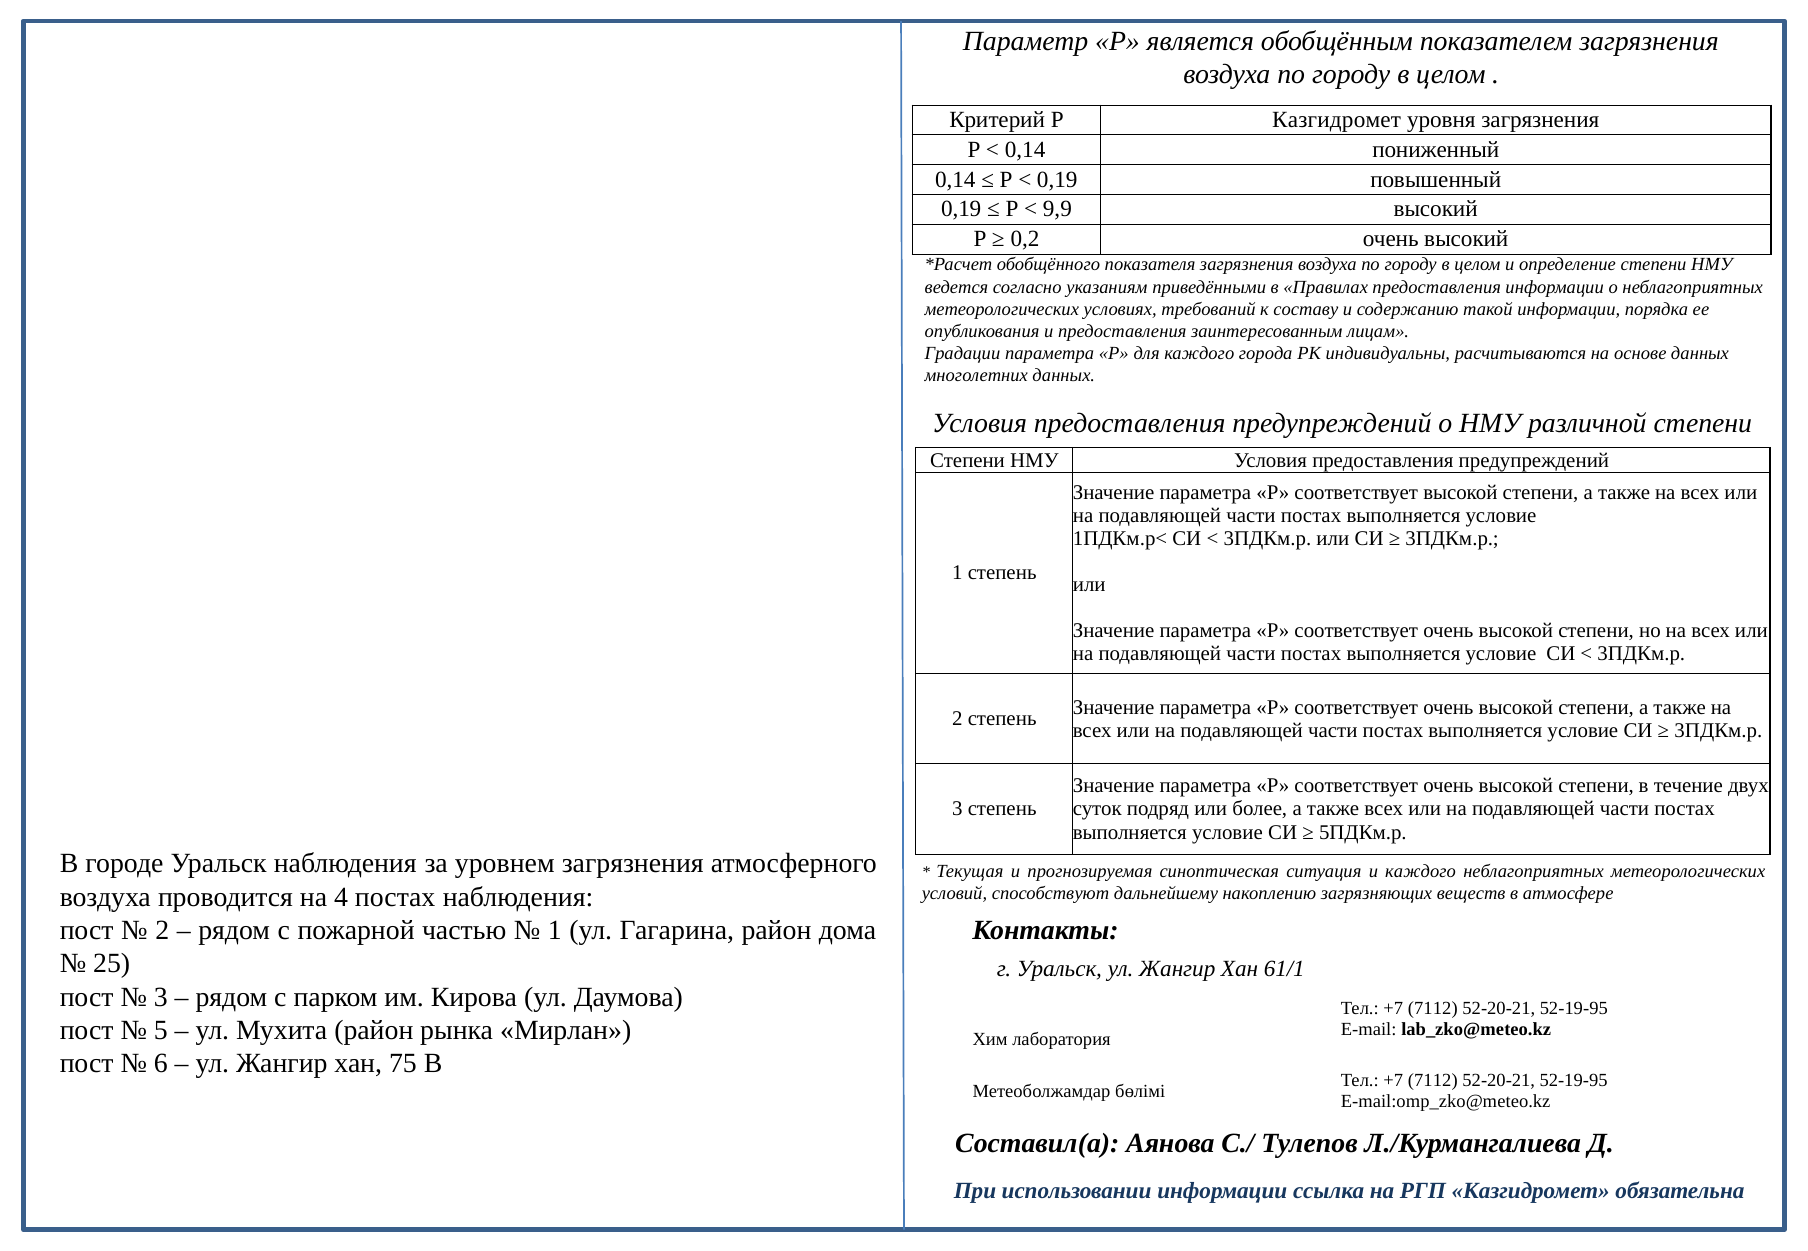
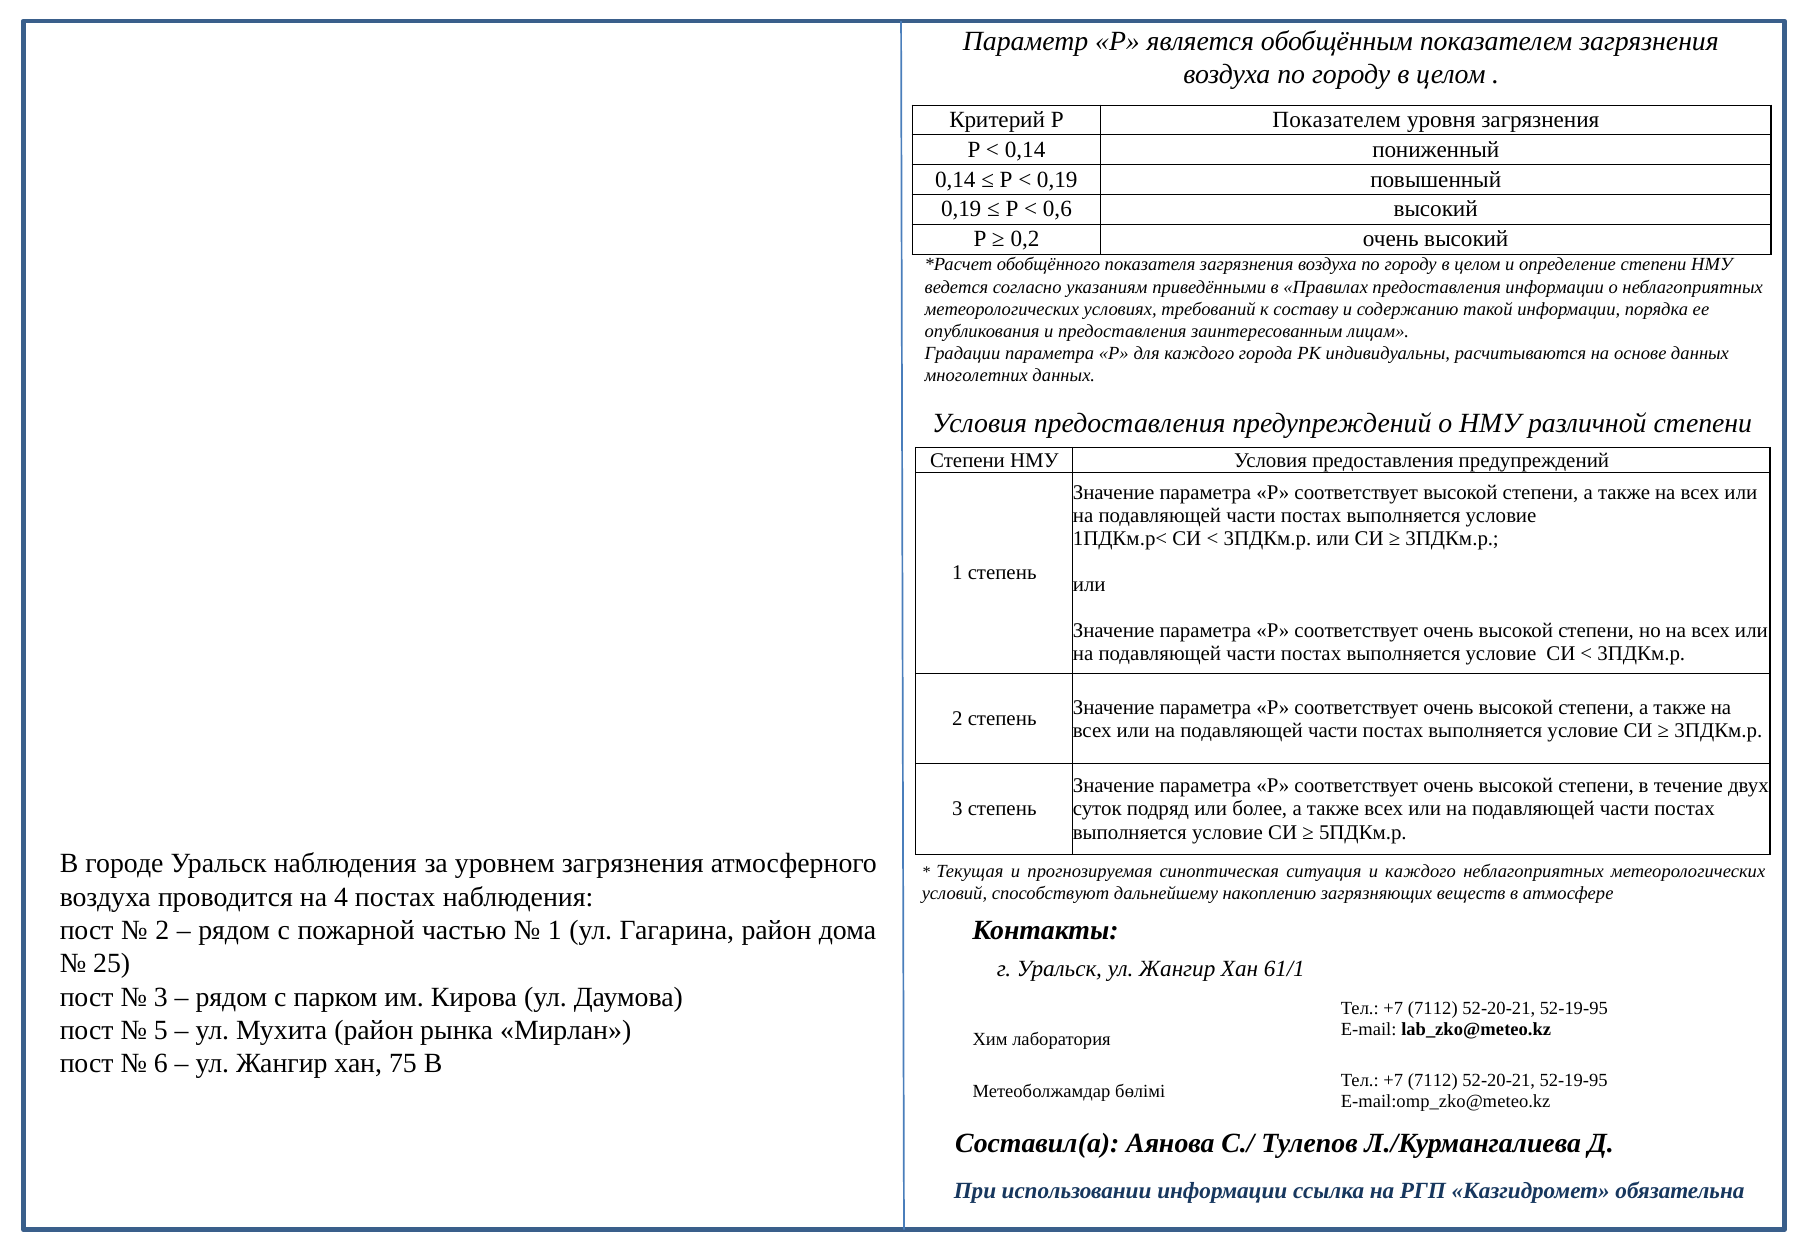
Р Казгидромет: Казгидромет -> Показателем (1337, 120)
9,9: 9,9 -> 0,6 (1057, 209)
